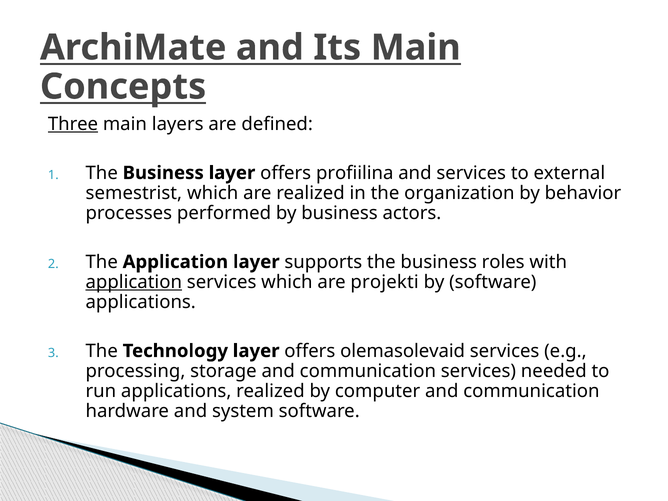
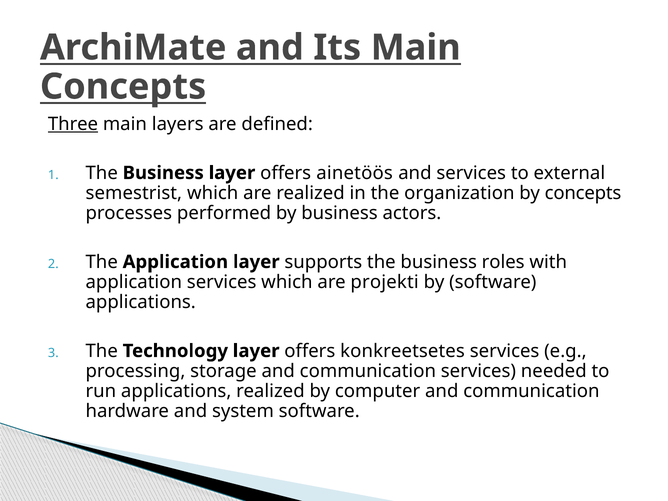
profiilina: profiilina -> ainetöös (355, 173)
by behavior: behavior -> concepts (583, 193)
application underline: present -> none (134, 282)
olemasolevaid: olemasolevaid -> konkreetsetes (403, 351)
